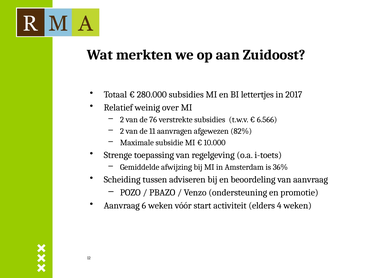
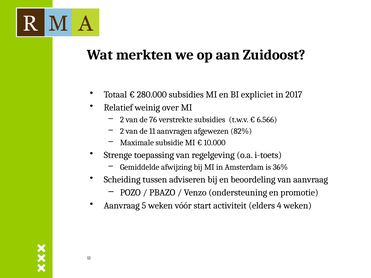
lettertjes: lettertjes -> expliciet (257, 95)
6: 6 -> 5 (144, 206)
